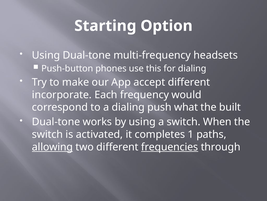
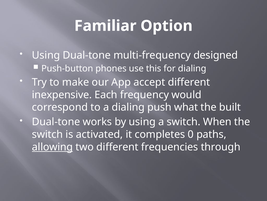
Starting: Starting -> Familiar (105, 26)
headsets: headsets -> designed (216, 55)
incorporate: incorporate -> inexpensive (62, 94)
1: 1 -> 0 (191, 134)
frequencies underline: present -> none (170, 146)
